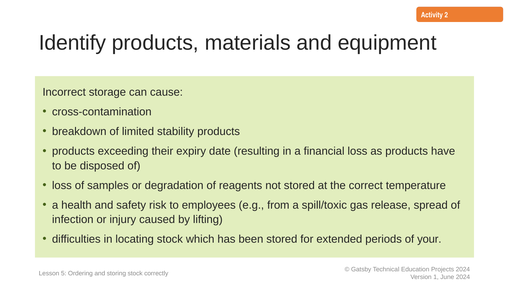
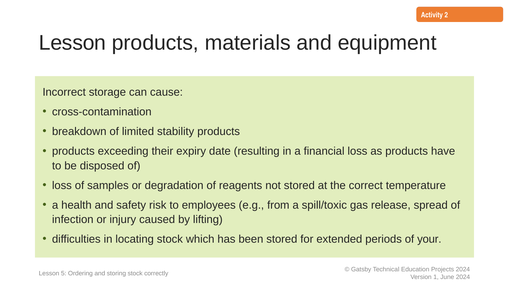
Identify: Identify -> Lesson (72, 43)
